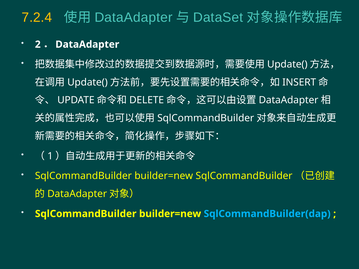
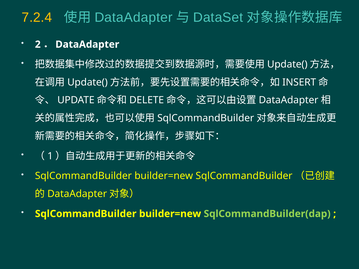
SqlCommandBuilder(dap colour: light blue -> light green (267, 214)
